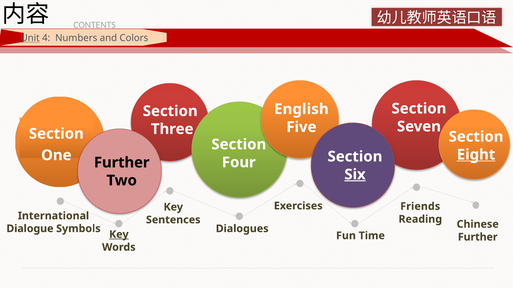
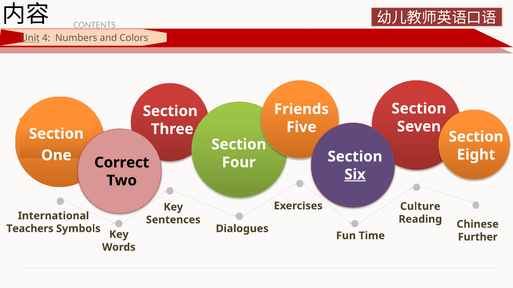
English: English -> Friends (301, 109)
Eight underline: present -> none (476, 155)
Further: Further -> Correct (122, 163)
Friends: Friends -> Culture (420, 207)
Dialogue: Dialogue -> Teachers (30, 229)
Key underline: present -> none (119, 235)
